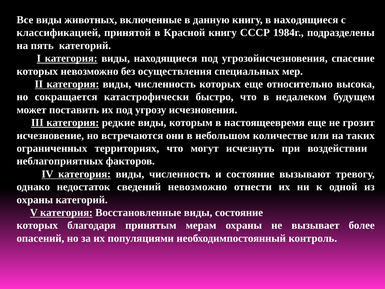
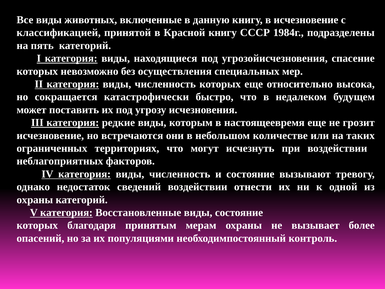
в находящиеся: находящиеся -> исчезновение (306, 20)
сведений невозможно: невозможно -> воздействии (198, 187)
